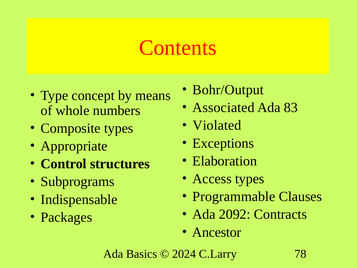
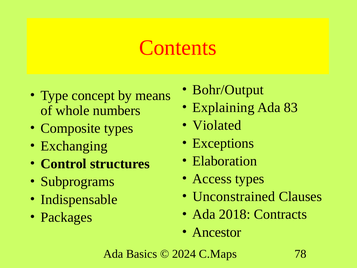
Associated: Associated -> Explaining (223, 107)
Appropriate: Appropriate -> Exchanging (74, 146)
Programmable: Programmable -> Unconstrained (234, 196)
2092: 2092 -> 2018 (235, 214)
C.Larry: C.Larry -> C.Maps (218, 254)
